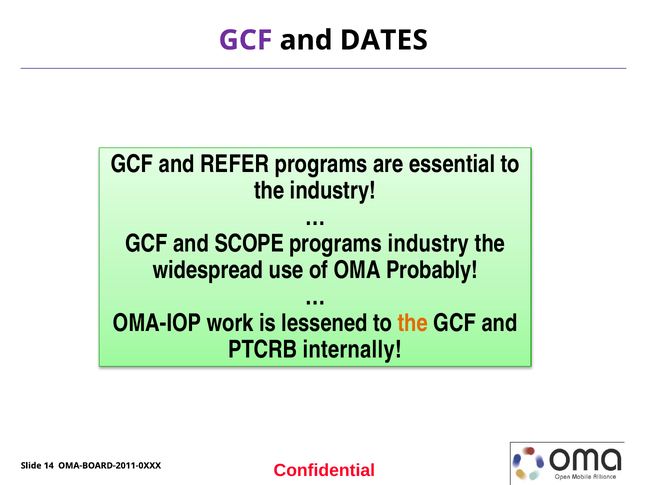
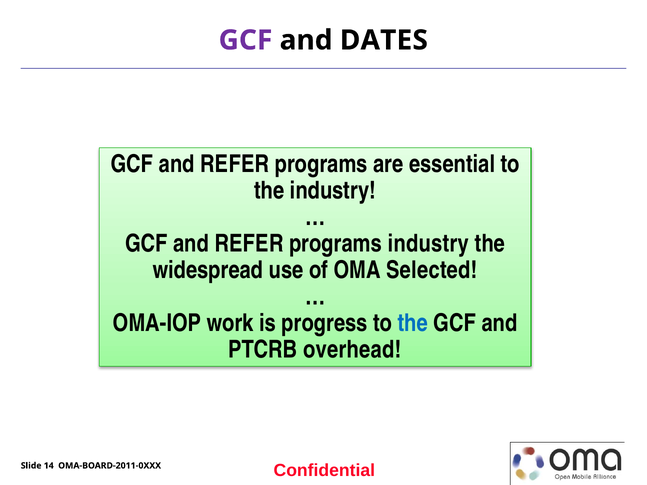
SCOPE: SCOPE -> REFER (249, 244)
Probably: Probably -> Selected (432, 270)
lessened: lessened -> progress (325, 323)
the colour: orange -> blue (413, 323)
internally: internally -> overhead (352, 350)
